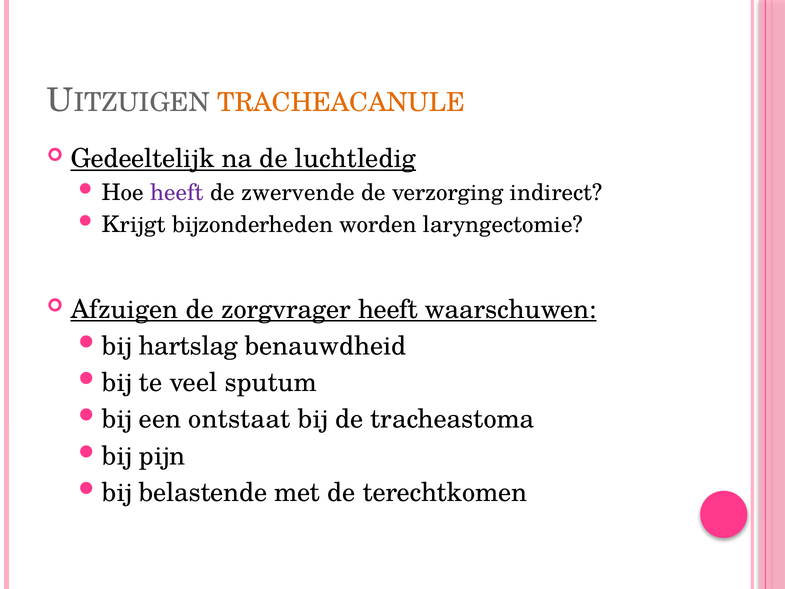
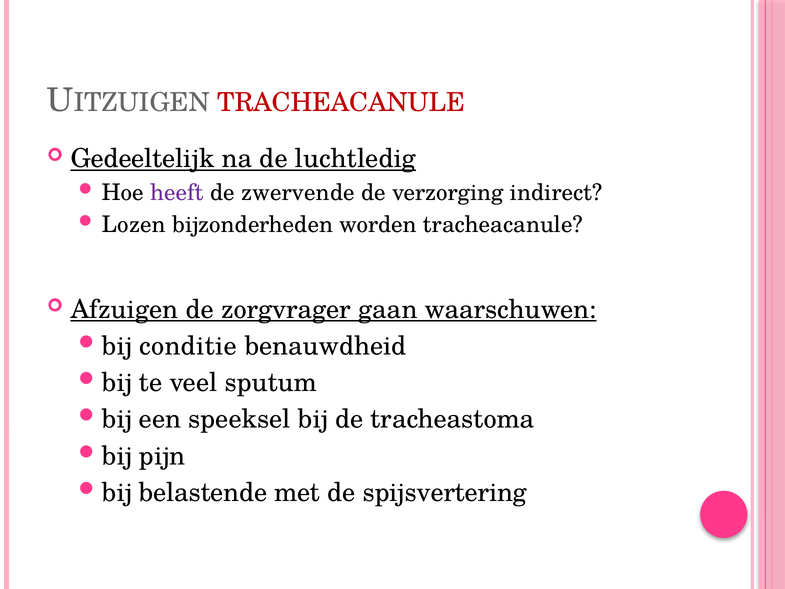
TRACHEACANULE colour: orange -> red (341, 103)
Krijgt: Krijgt -> Lozen (134, 225)
worden laryngectomie: laryngectomie -> tracheacanule (503, 225)
zorgvrager heeft: heeft -> gaan (388, 309)
hartslag: hartslag -> conditie (188, 346)
ontstaat: ontstaat -> speeksel (239, 419)
terechtkomen: terechtkomen -> spijsvertering (445, 492)
